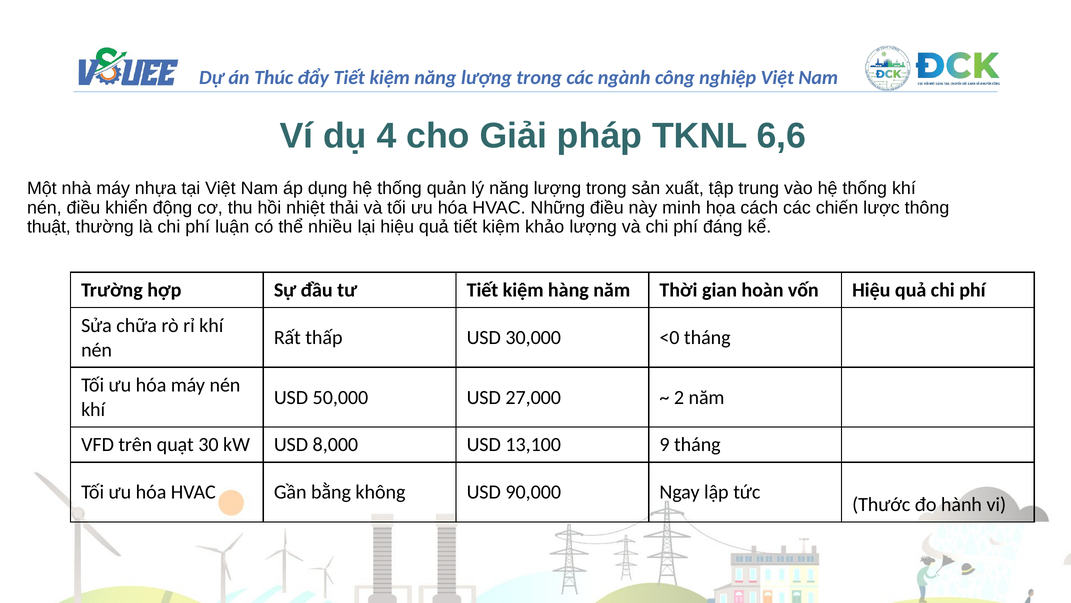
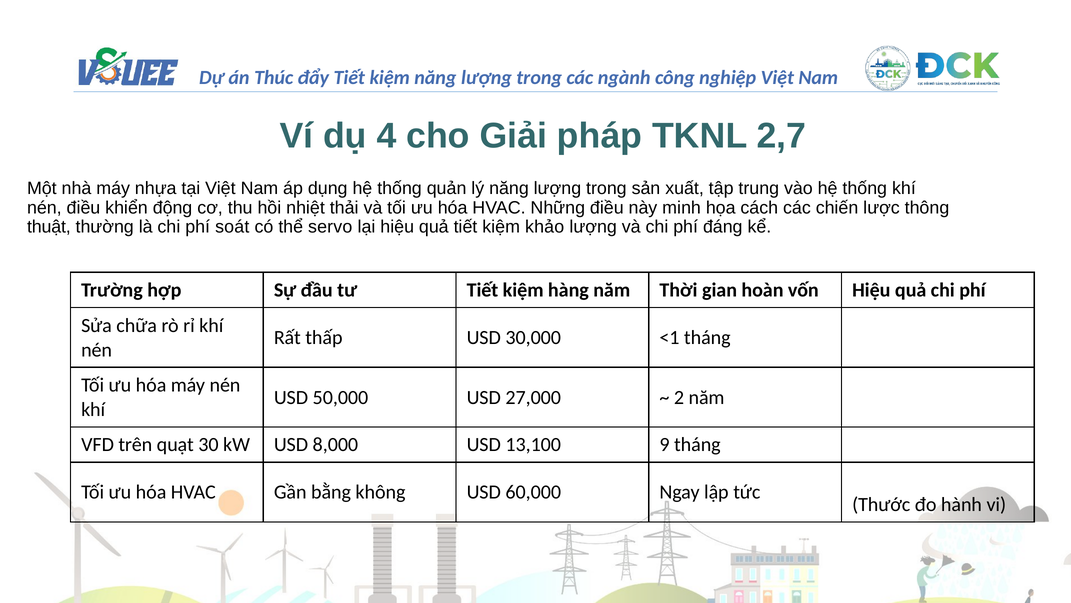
6,6: 6,6 -> 2,7 (781, 136)
luận: luận -> soát (232, 227)
nhiều: nhiều -> servo (330, 227)
<0: <0 -> <1 (669, 337)
90,000: 90,000 -> 60,000 (533, 492)
